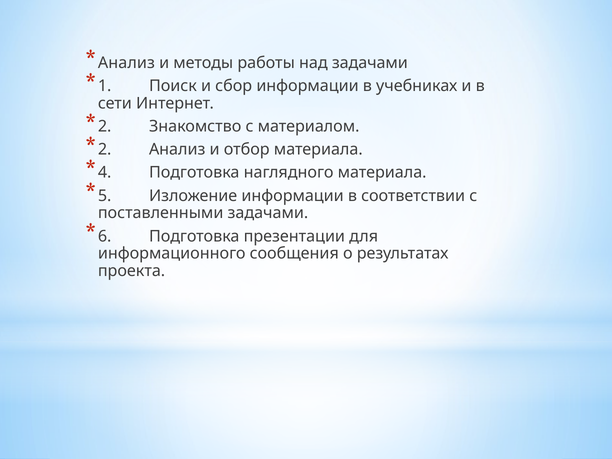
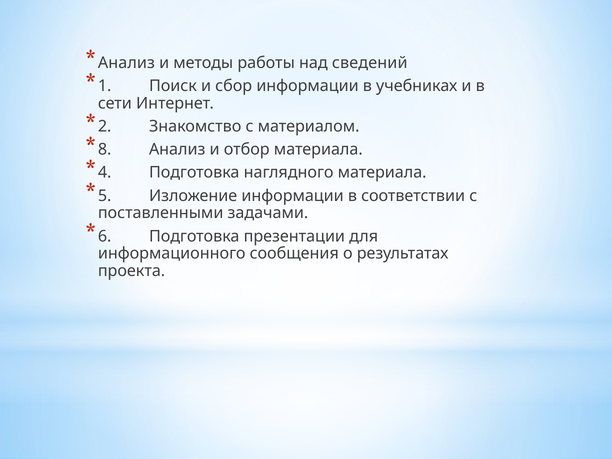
над задачами: задачами -> сведений (370, 63)
2: 2 -> 8 (105, 150)
